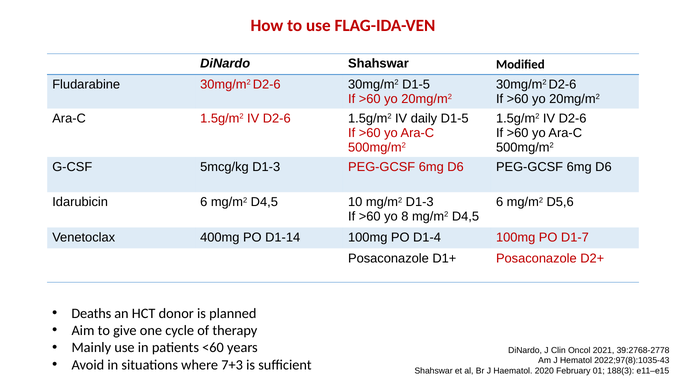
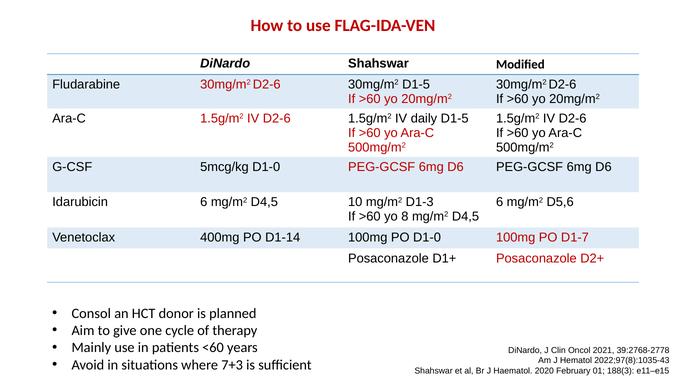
5mcg/kg D1-3: D1-3 -> D1-0 (266, 167)
PO D1-4: D1-4 -> D1-0 (427, 237)
Deaths: Deaths -> Consol (91, 313)
